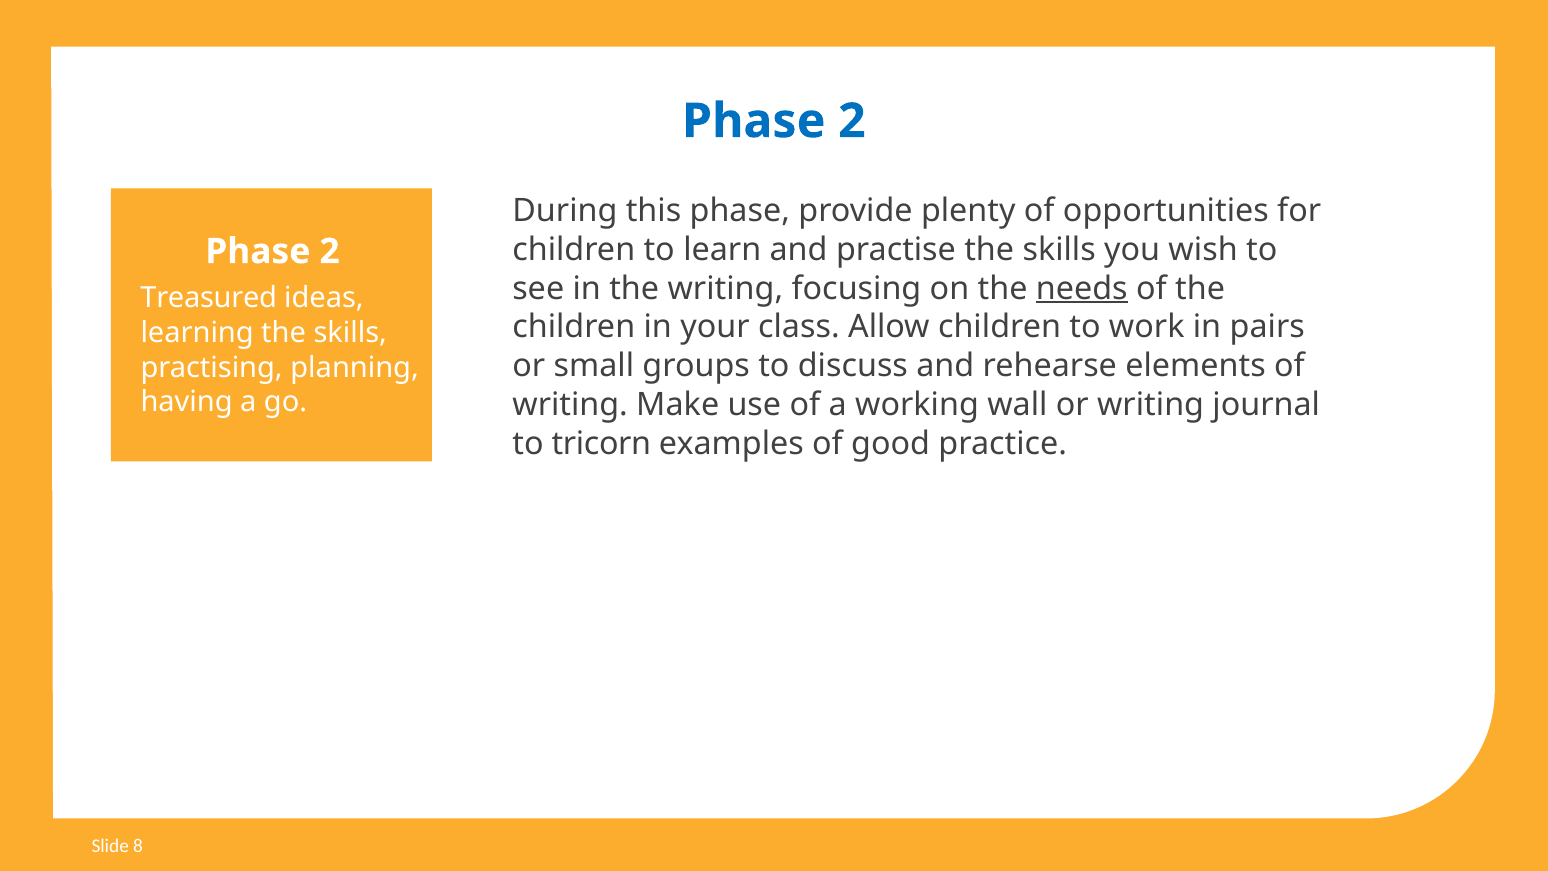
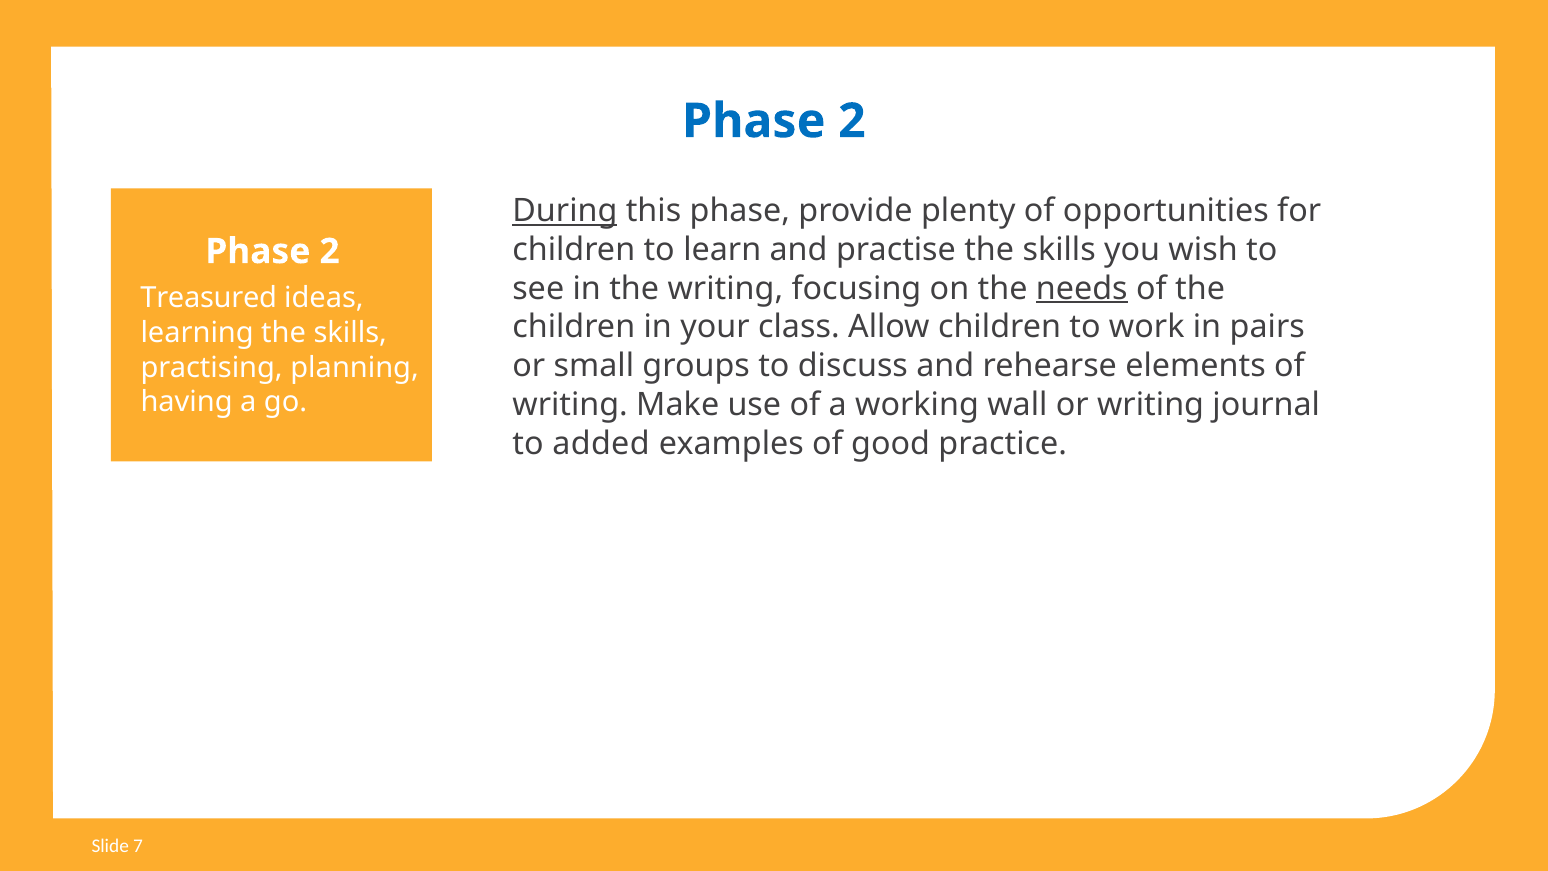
During underline: none -> present (565, 211)
tricorn: tricorn -> added (601, 443)
8: 8 -> 7 (138, 846)
